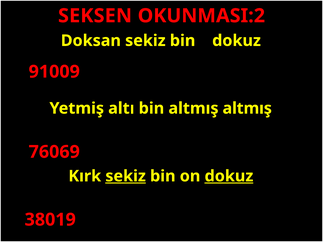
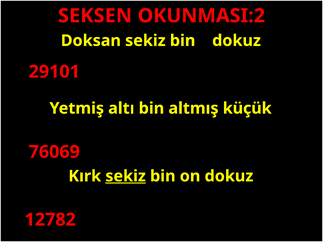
91009: 91009 -> 29101 (54, 72)
altmış altmış: altmış -> küçük (247, 108)
dokuz underline: present -> none (229, 176)
38019: 38019 -> 12782 (50, 220)
